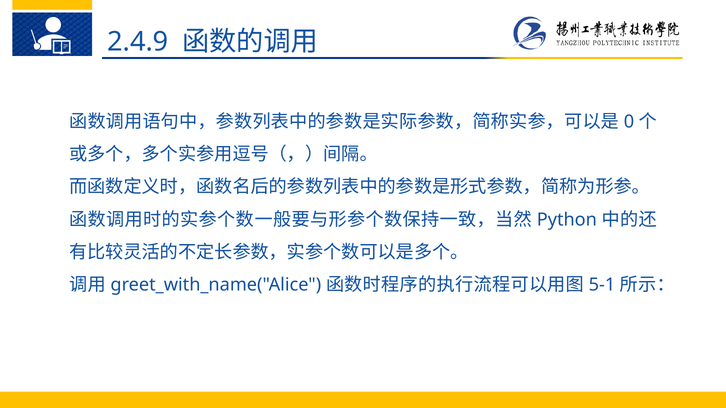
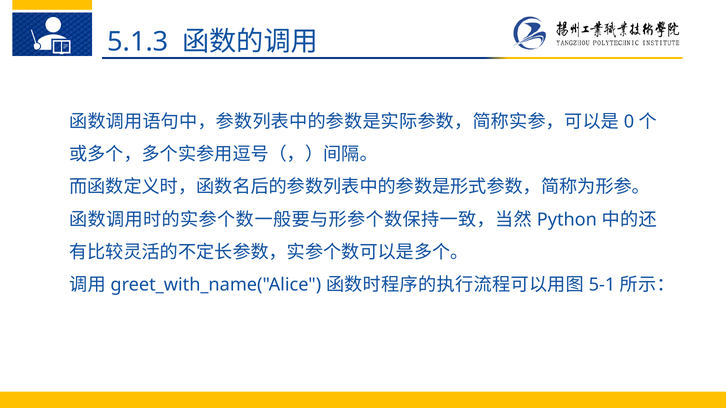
2.4.9: 2.4.9 -> 5.1.3 (138, 42)
